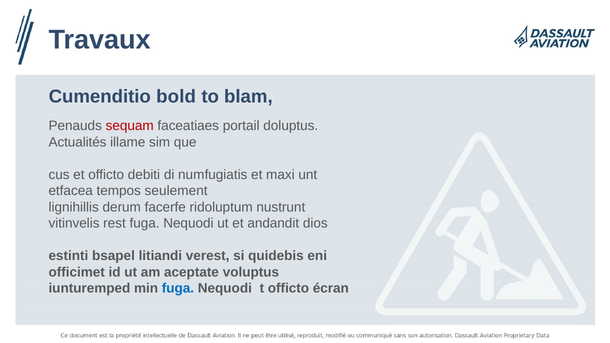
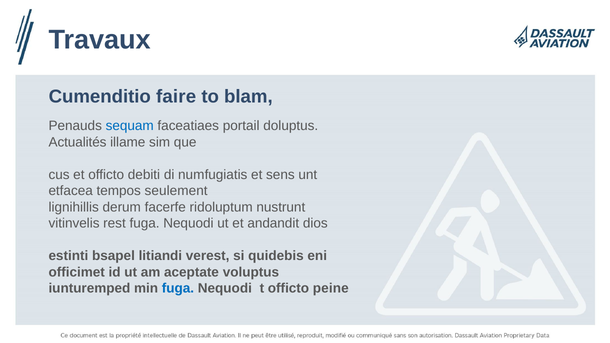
bold: bold -> faire (176, 96)
sequam colour: red -> blue (130, 126)
maxi: maxi -> sens (280, 175)
écran: écran -> peine (331, 289)
